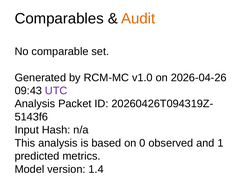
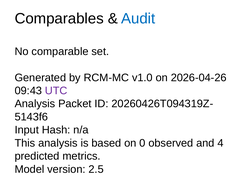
Audit colour: orange -> blue (138, 19)
1: 1 -> 4 (221, 143)
1.4: 1.4 -> 2.5 (96, 169)
